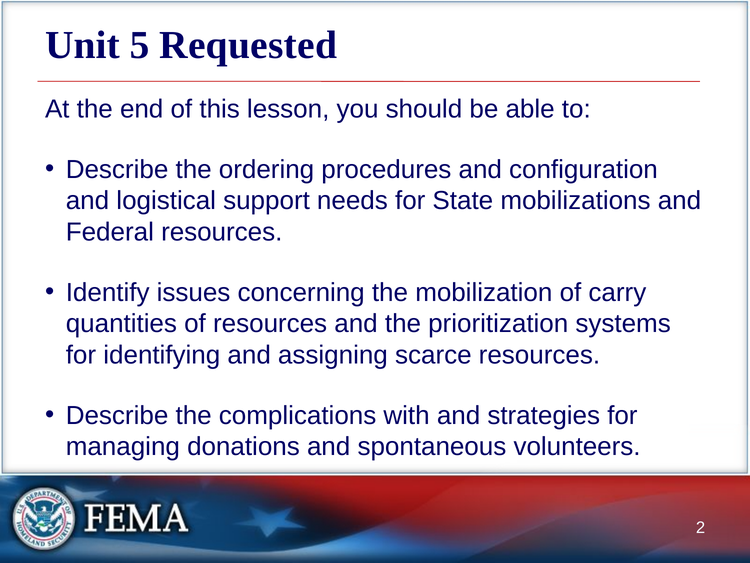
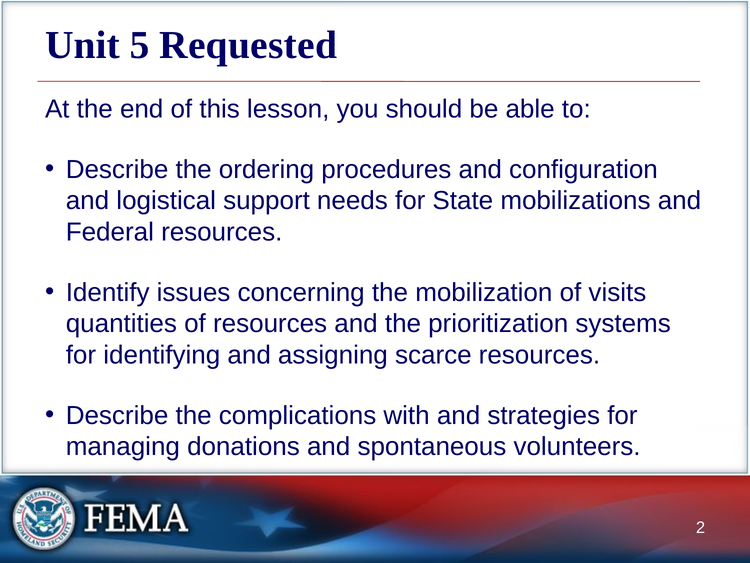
carry: carry -> visits (617, 292)
